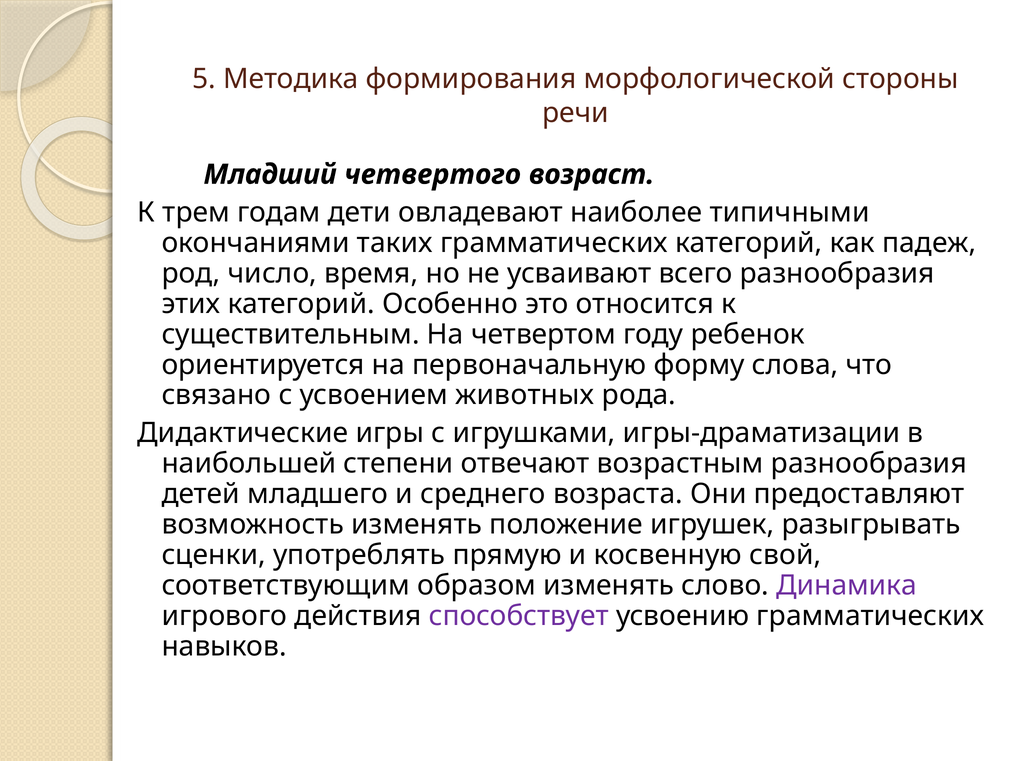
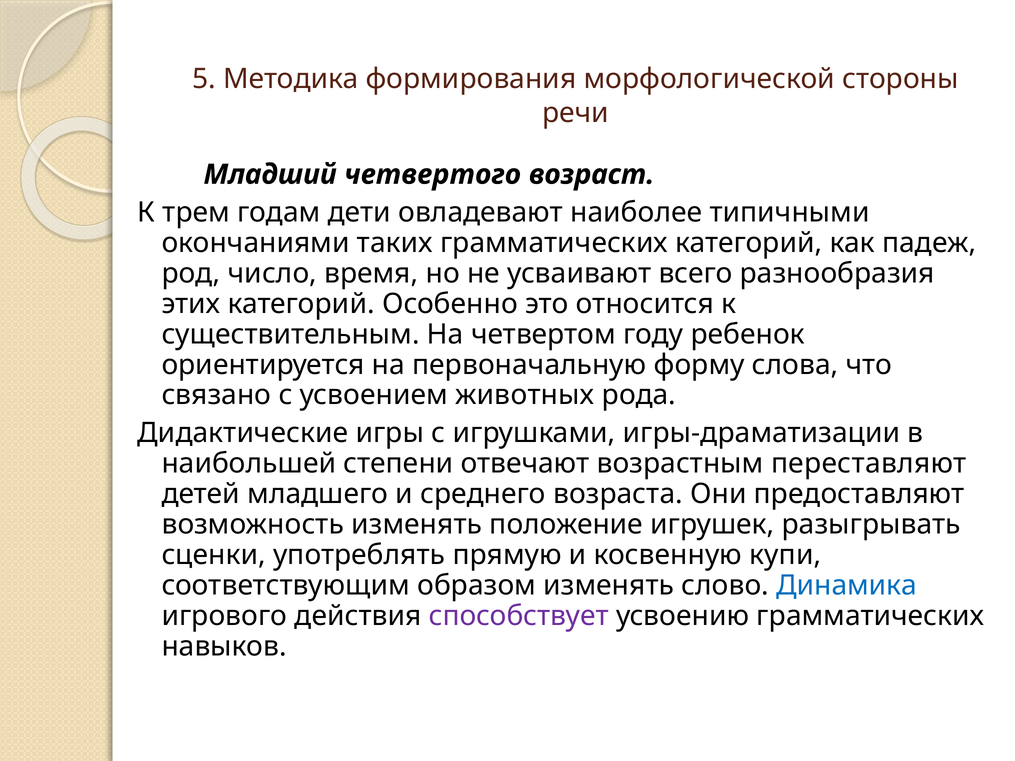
возрастным разнообразия: разнообразия -> переставляют (869, 464)
свой: свой -> купи (785, 555)
Динамика colour: purple -> blue (847, 586)
